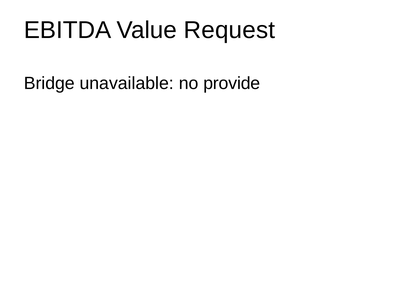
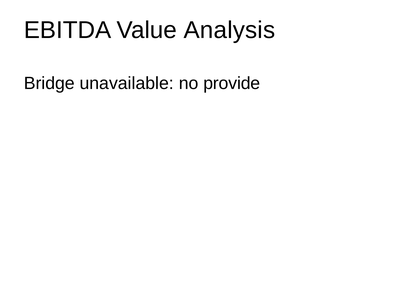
Request: Request -> Analysis (229, 30)
